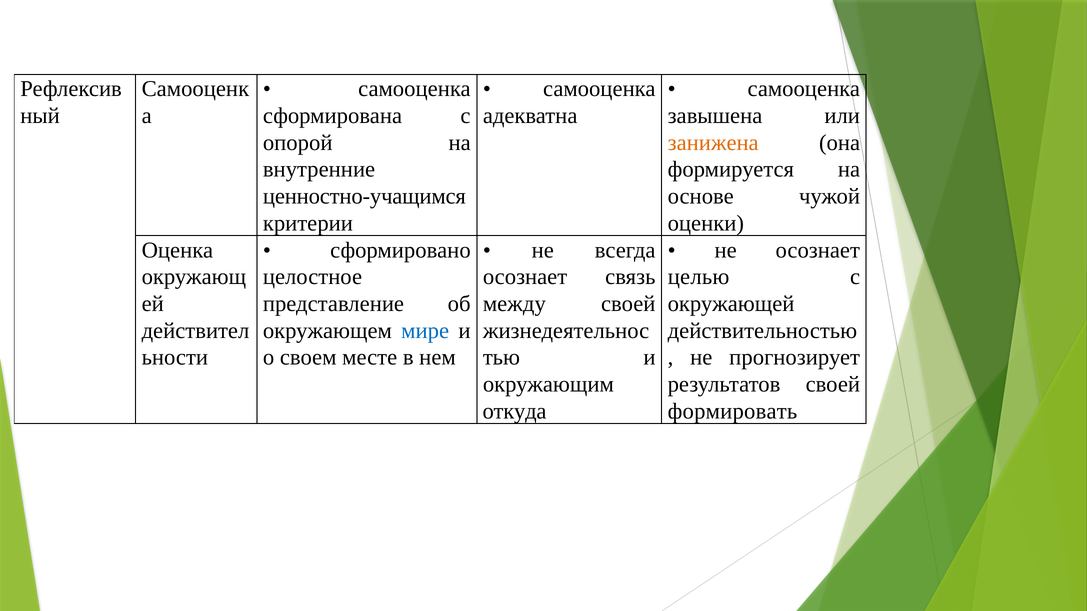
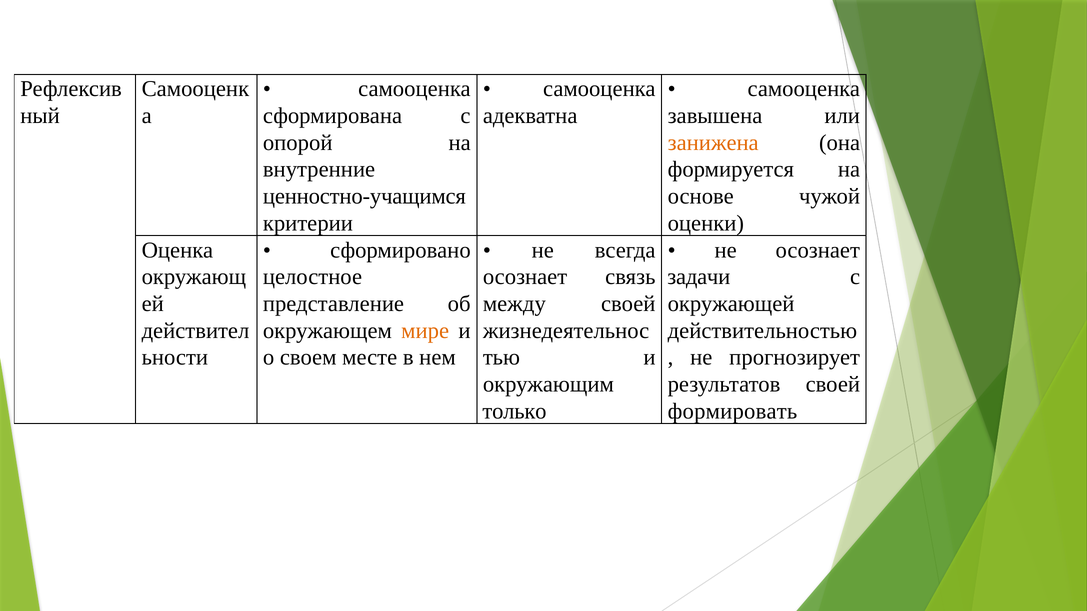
целью: целью -> задачи (699, 277)
мире colour: blue -> orange (425, 331)
откуда: откуда -> только (514, 411)
